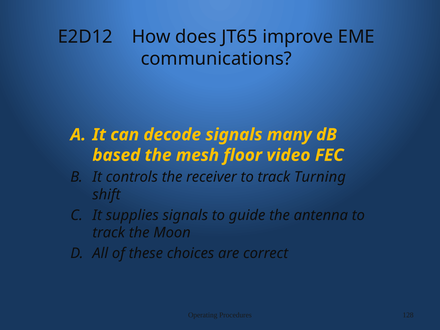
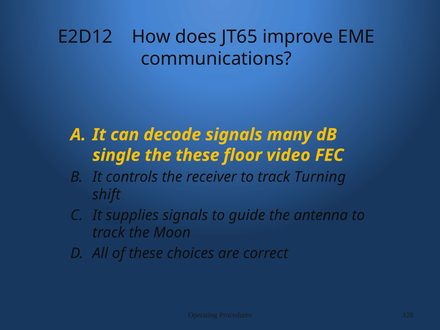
based: based -> single (116, 155)
the mesh: mesh -> these (198, 155)
